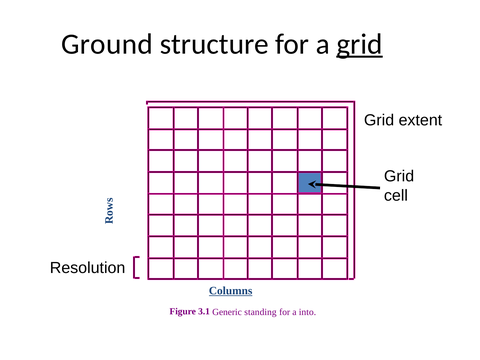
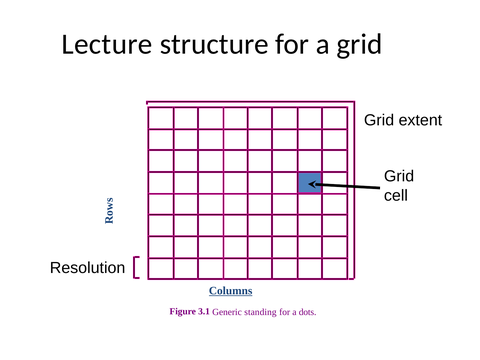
Ground: Ground -> Lecture (107, 44)
grid underline: present -> none (360, 44)
into: into -> dots (308, 312)
